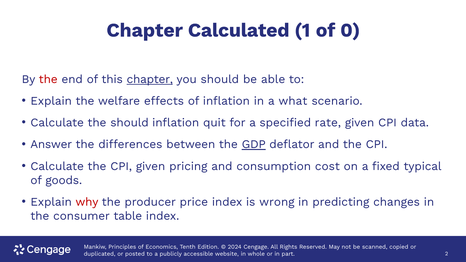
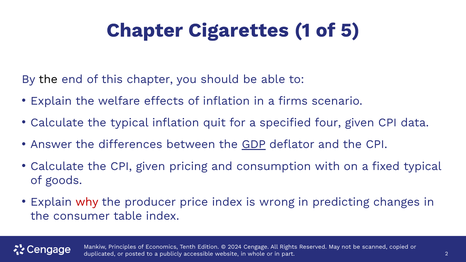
Calculated: Calculated -> Cigarettes (238, 30)
0: 0 -> 5 (350, 30)
the colour: red -> black (48, 79)
chapter underline: present -> none (150, 79)
what: what -> firms (293, 101)
the should: should -> typical (130, 123)
rate: rate -> four (328, 123)
cost: cost -> with (327, 166)
